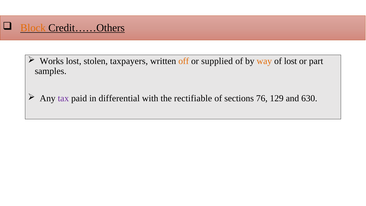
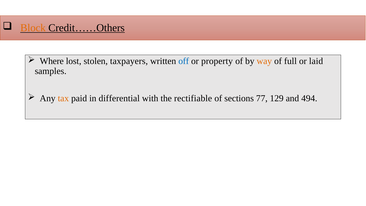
Works: Works -> Where (52, 61)
off colour: orange -> blue (184, 61)
supplied: supplied -> property (217, 61)
of lost: lost -> full (290, 61)
part: part -> laid (316, 61)
tax colour: purple -> orange (63, 98)
76: 76 -> 77 (262, 98)
630: 630 -> 494 (309, 98)
